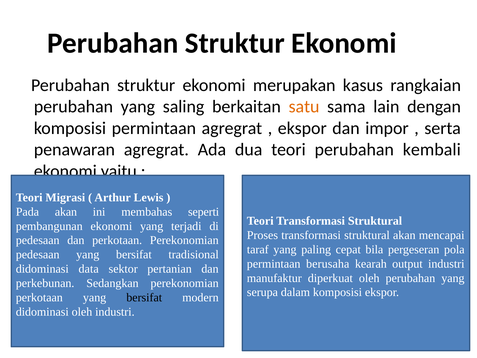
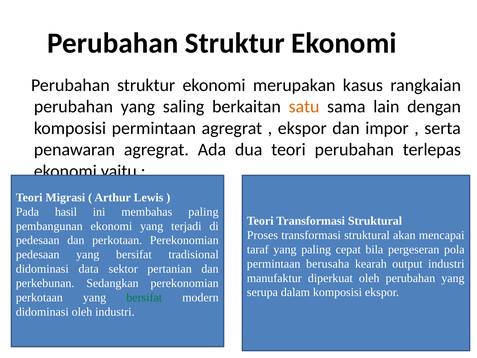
kembali: kembali -> terlepas (432, 150)
Pada akan: akan -> hasil (66, 212)
membahas seperti: seperti -> paling (203, 212)
bersifat colour: black -> green (144, 297)
